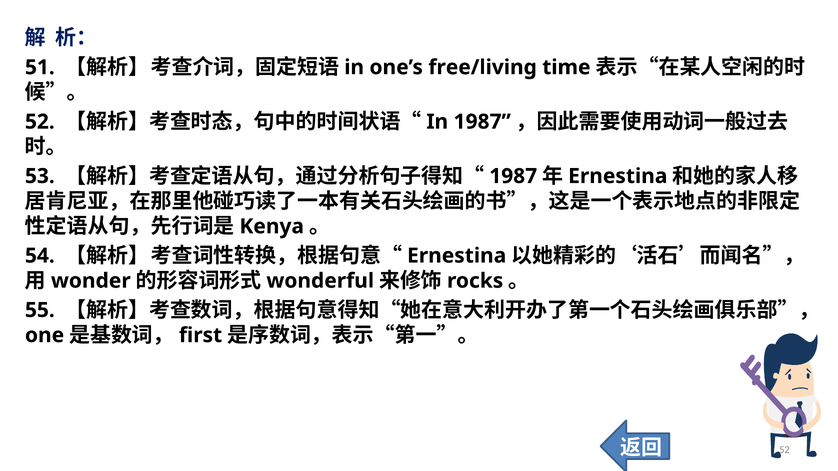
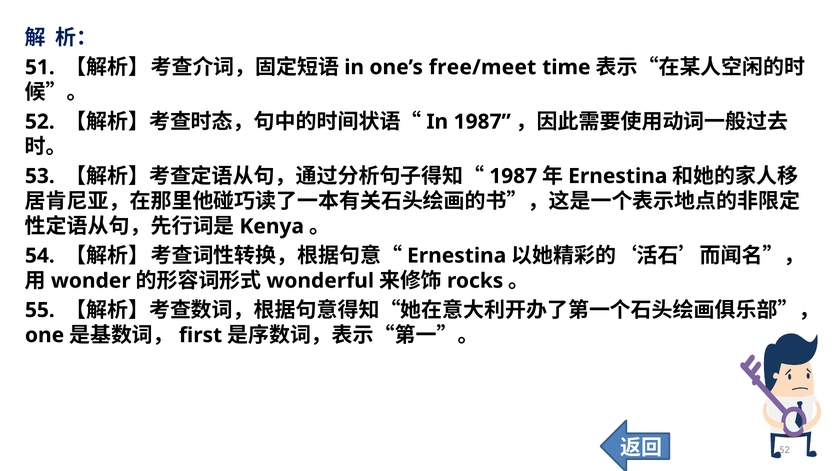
free/living: free/living -> free/meet (482, 67)
